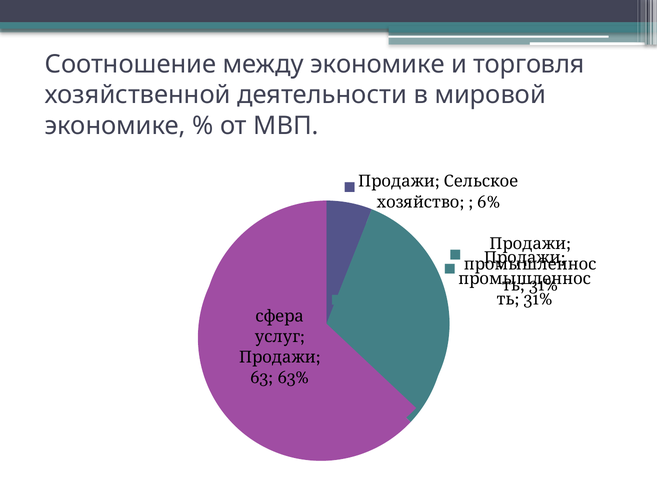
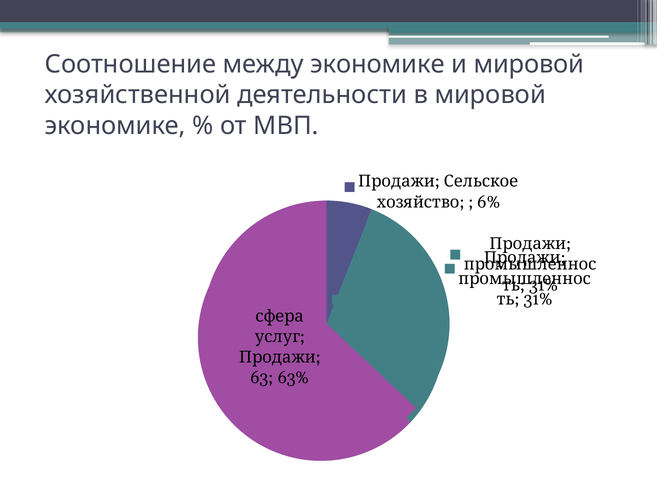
и торговля: торговля -> мировой (529, 64)
